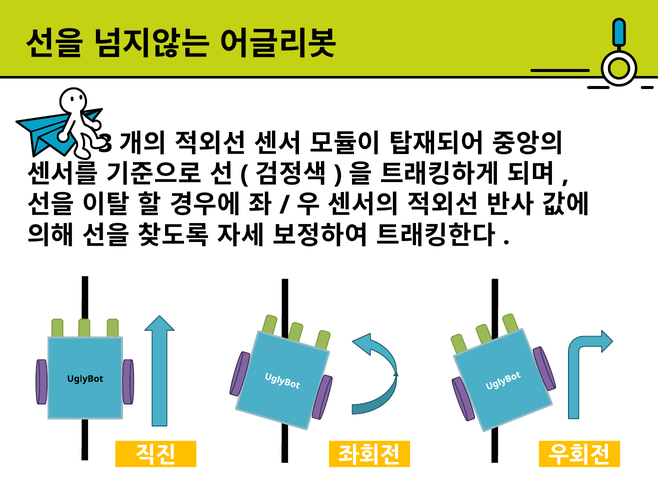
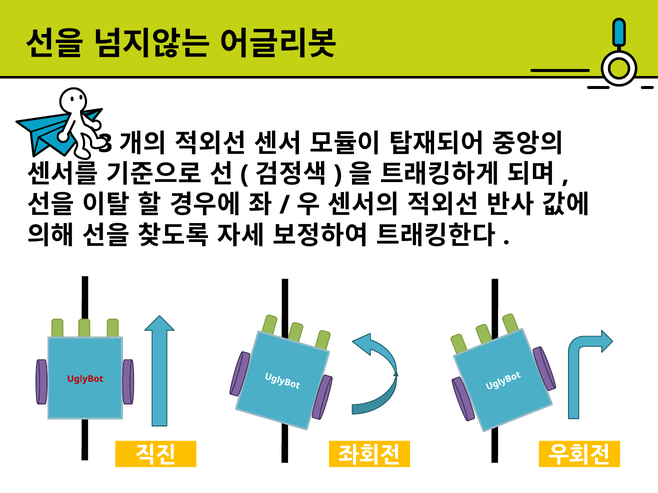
UglyBot colour: black -> red (85, 379)
